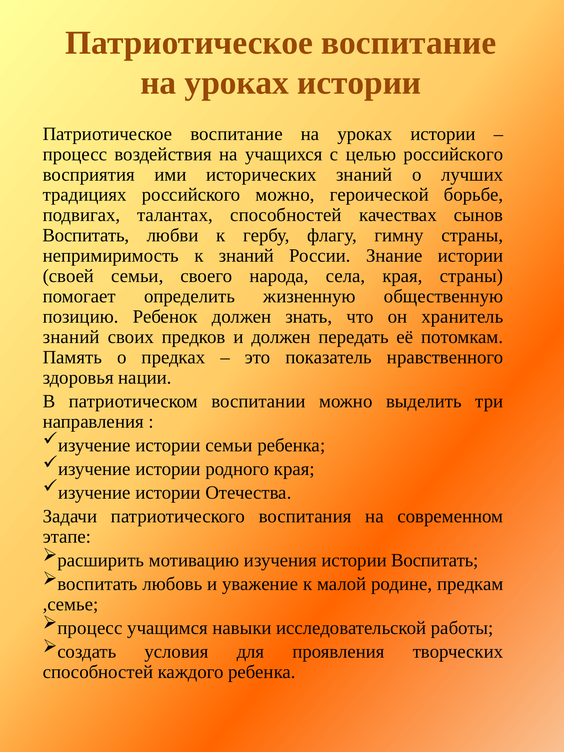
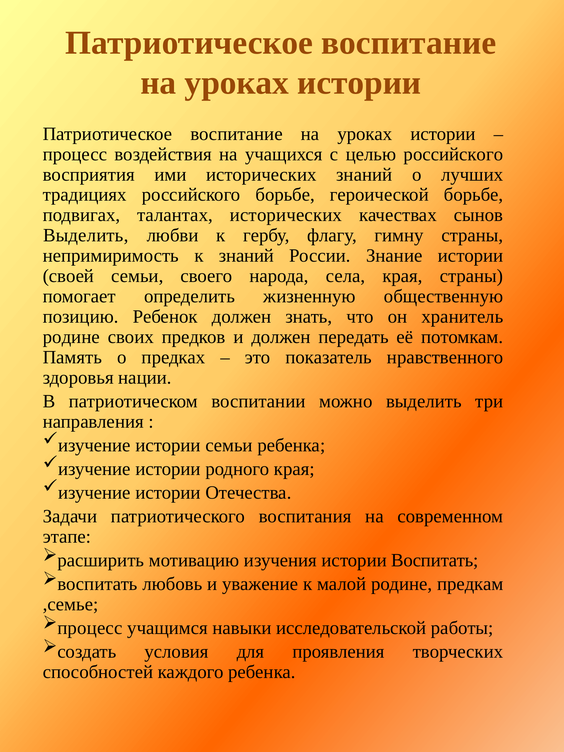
российского можно: можно -> борьбе (285, 195)
талантах способностей: способностей -> исторических (286, 215)
Воспитать: Воспитать -> Выделить (86, 235)
знаний: знаний -> родине (71, 337)
